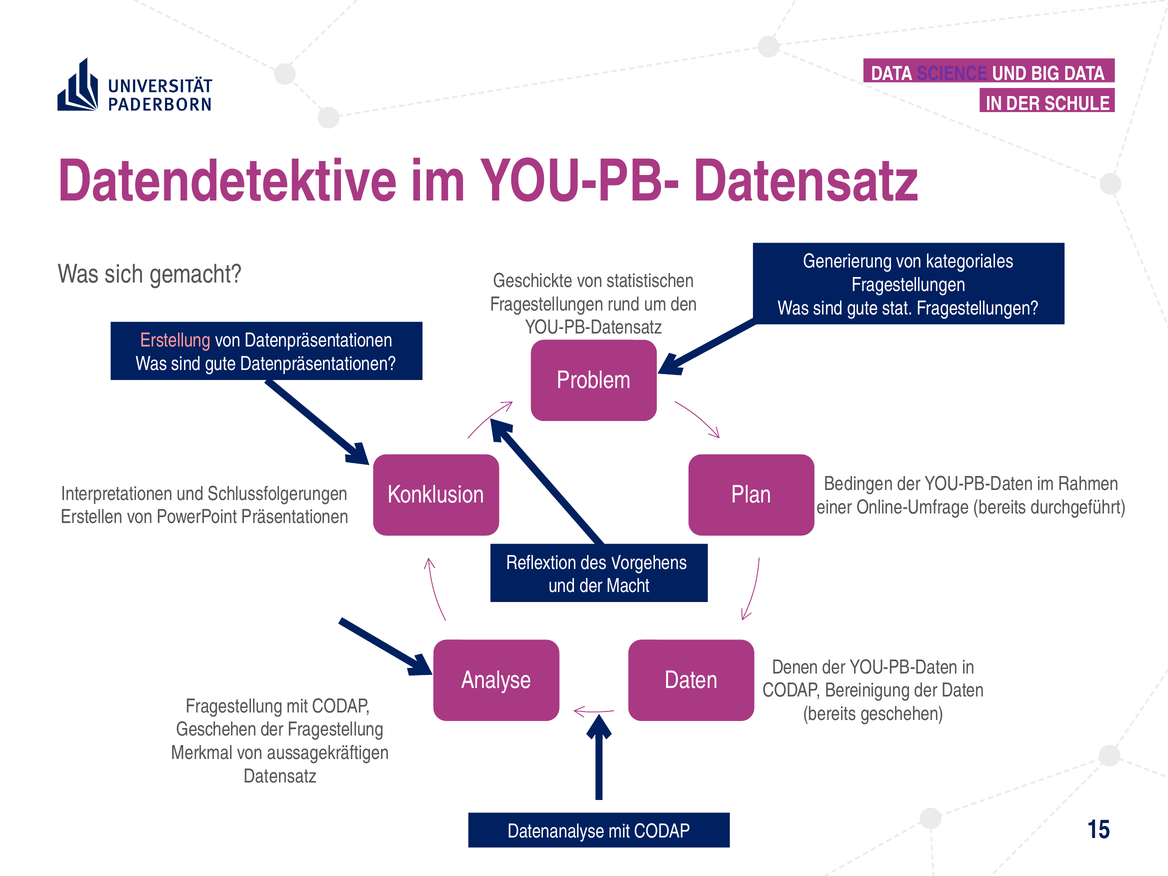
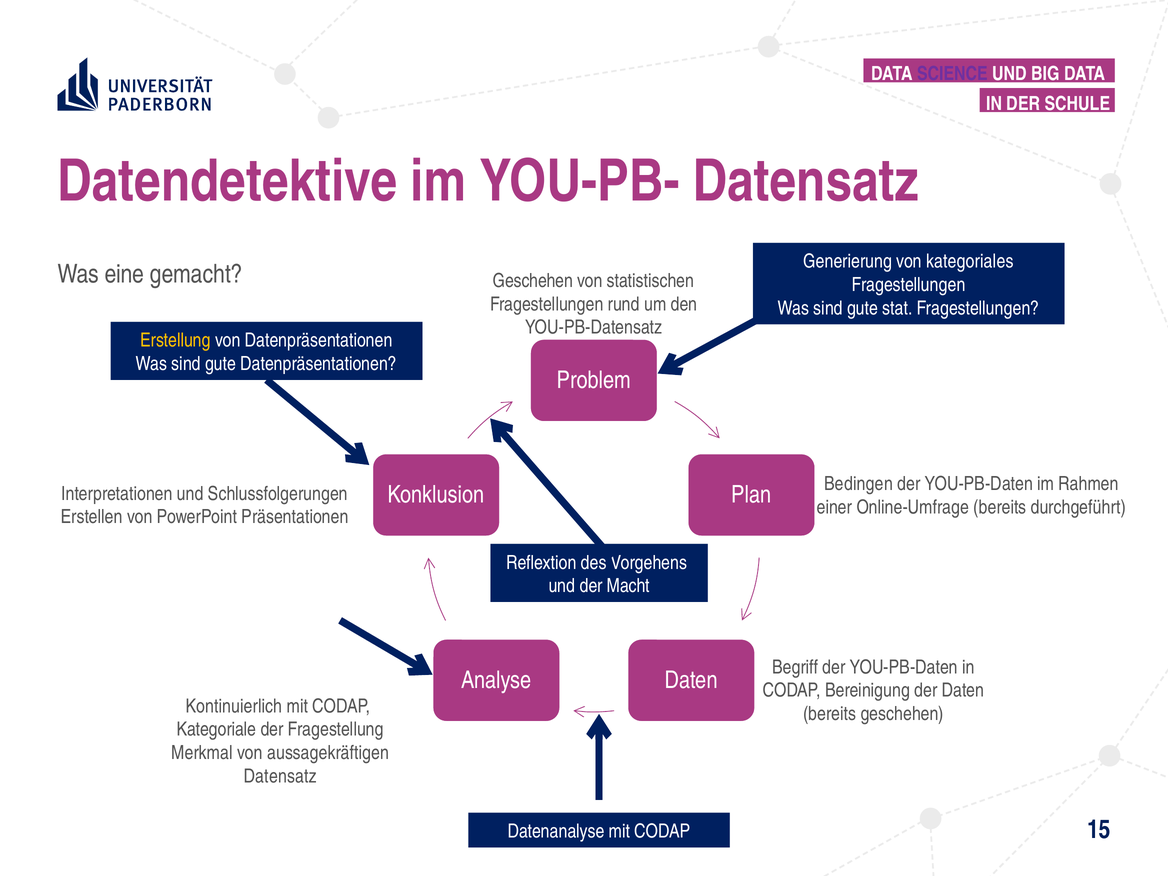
sich: sich -> eine (125, 274)
Geschickte: Geschickte -> Geschehen (533, 281)
Erstellung colour: pink -> yellow (175, 340)
Denen: Denen -> Begriff (795, 667)
Fragestellung: Fragestellung -> Kontinuierlich (234, 706)
Geschehen: Geschehen -> Kategoriale (216, 730)
